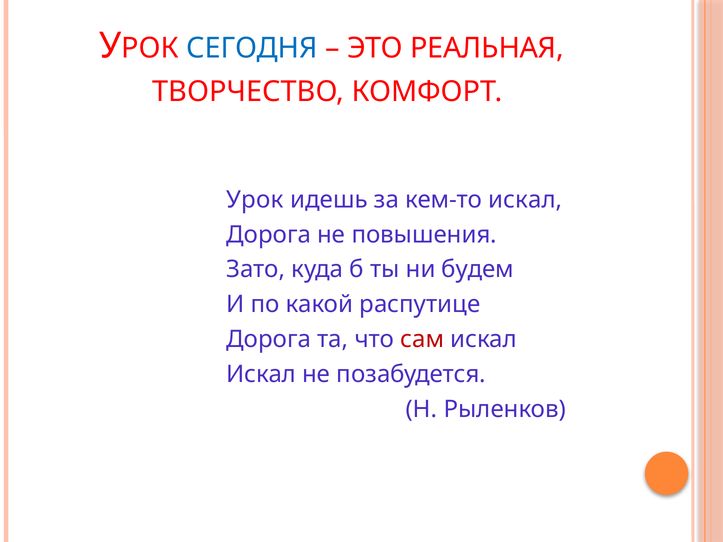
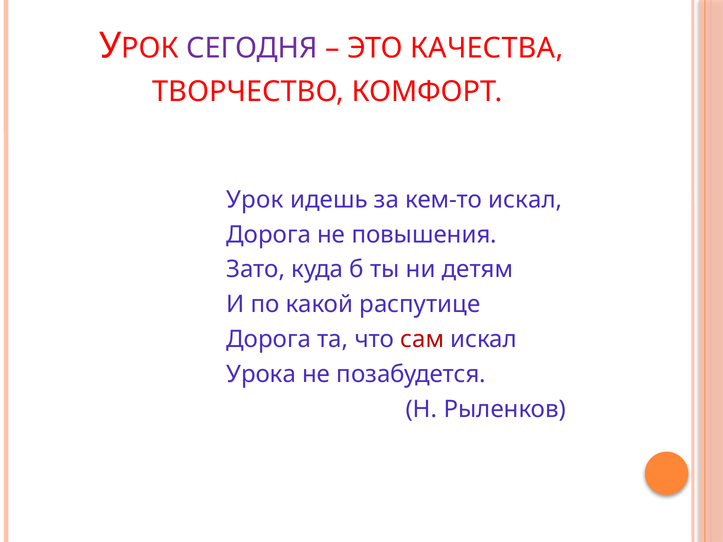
СЕГОДНЯ colour: blue -> purple (252, 48)
РЕАЛЬНАЯ: РЕАЛЬНАЯ -> КАЧЕСТВА (487, 48)
будем: будем -> детям (477, 270)
Искал: Искал -> Урока (261, 375)
